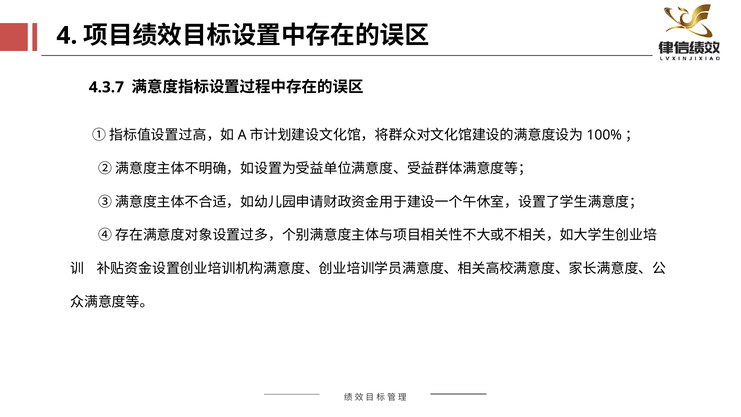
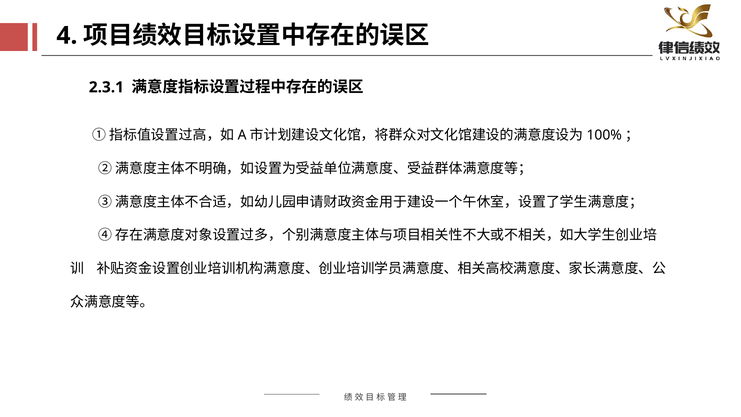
4.3.7: 4.3.7 -> 2.3.1 (106, 87)
